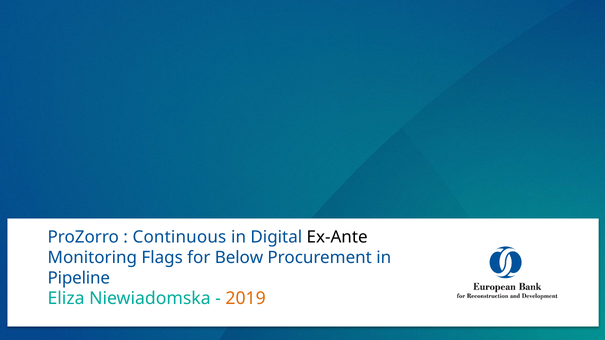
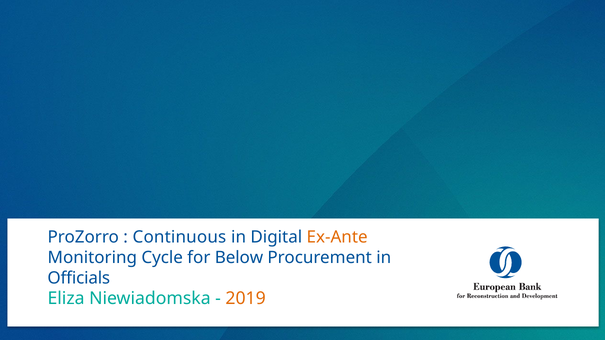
Ex-Ante colour: black -> orange (337, 237)
Flags: Flags -> Cycle (162, 258)
Pipeline: Pipeline -> Officials (79, 278)
